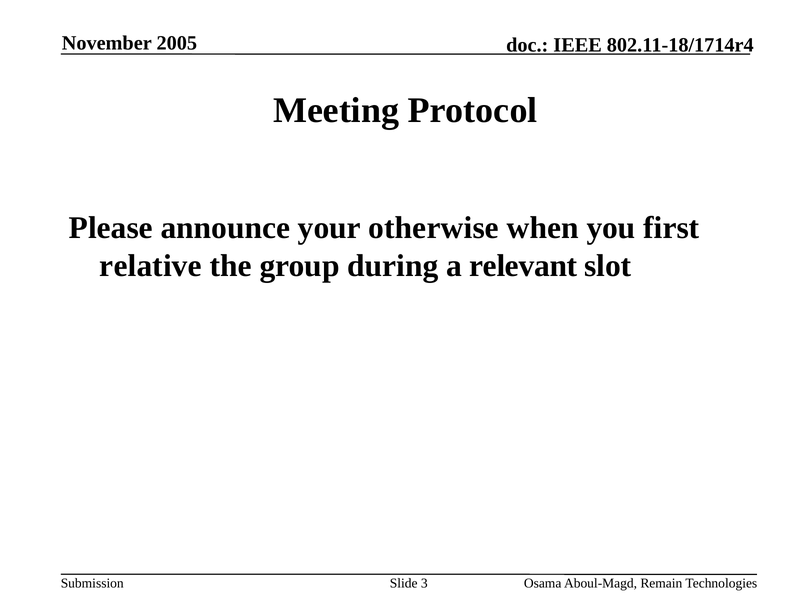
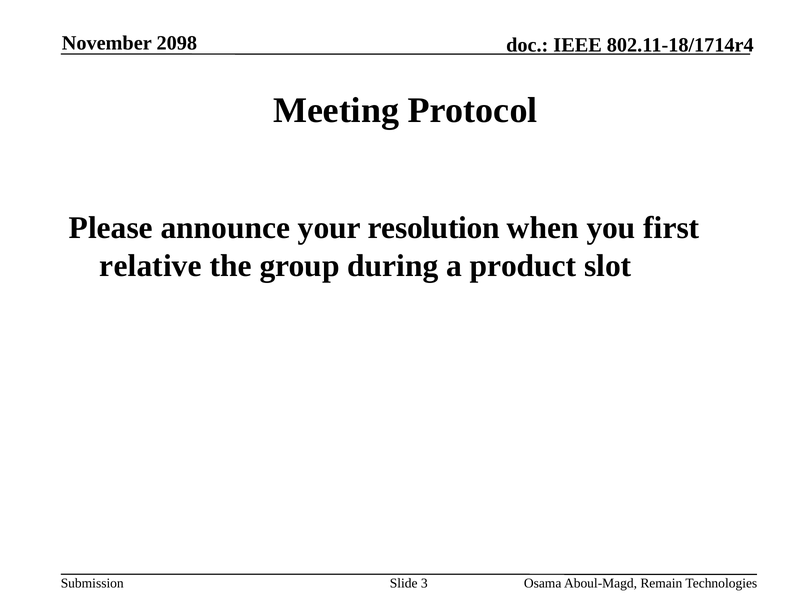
2005: 2005 -> 2098 (177, 43)
otherwise: otherwise -> resolution (434, 228)
relevant: relevant -> product (523, 266)
